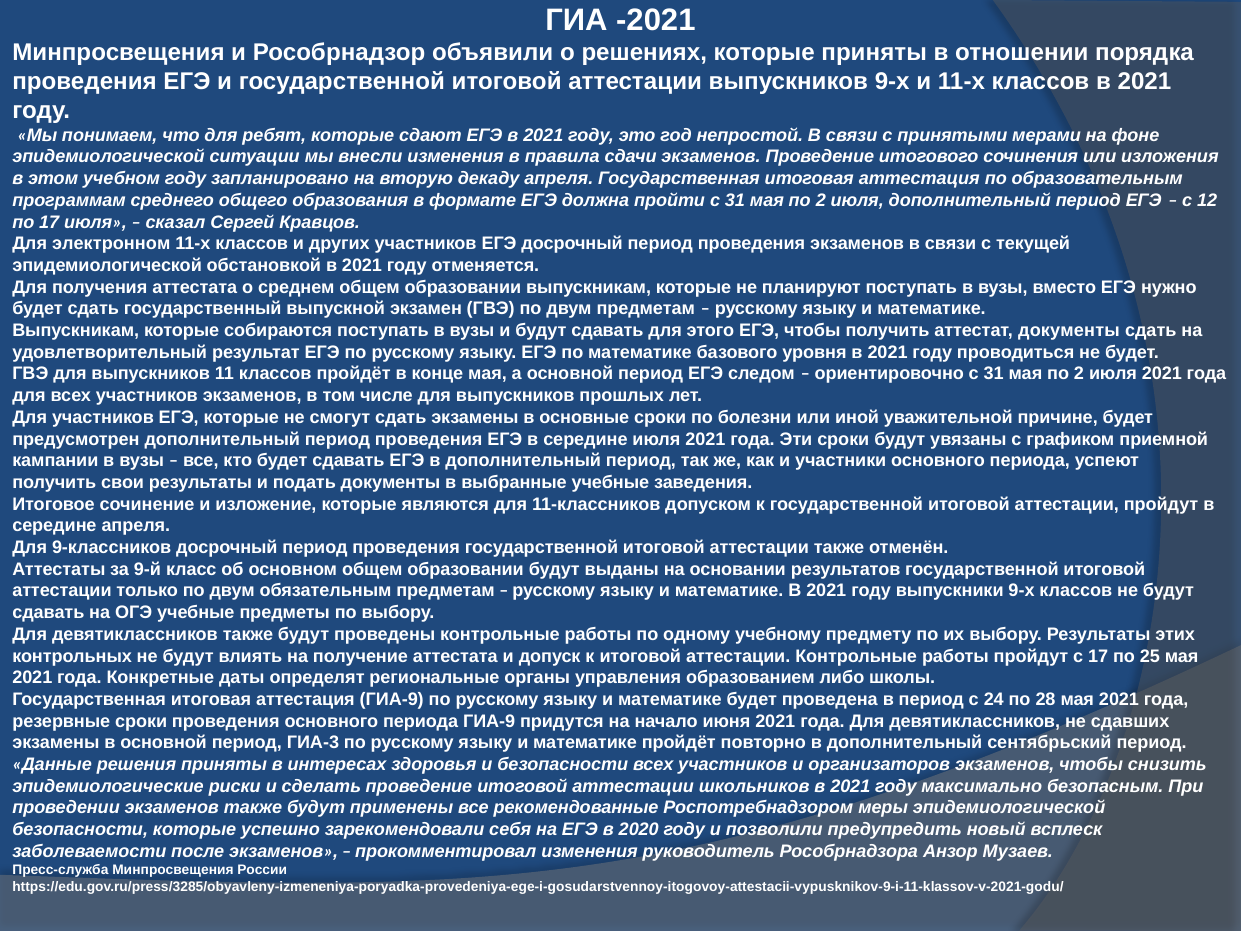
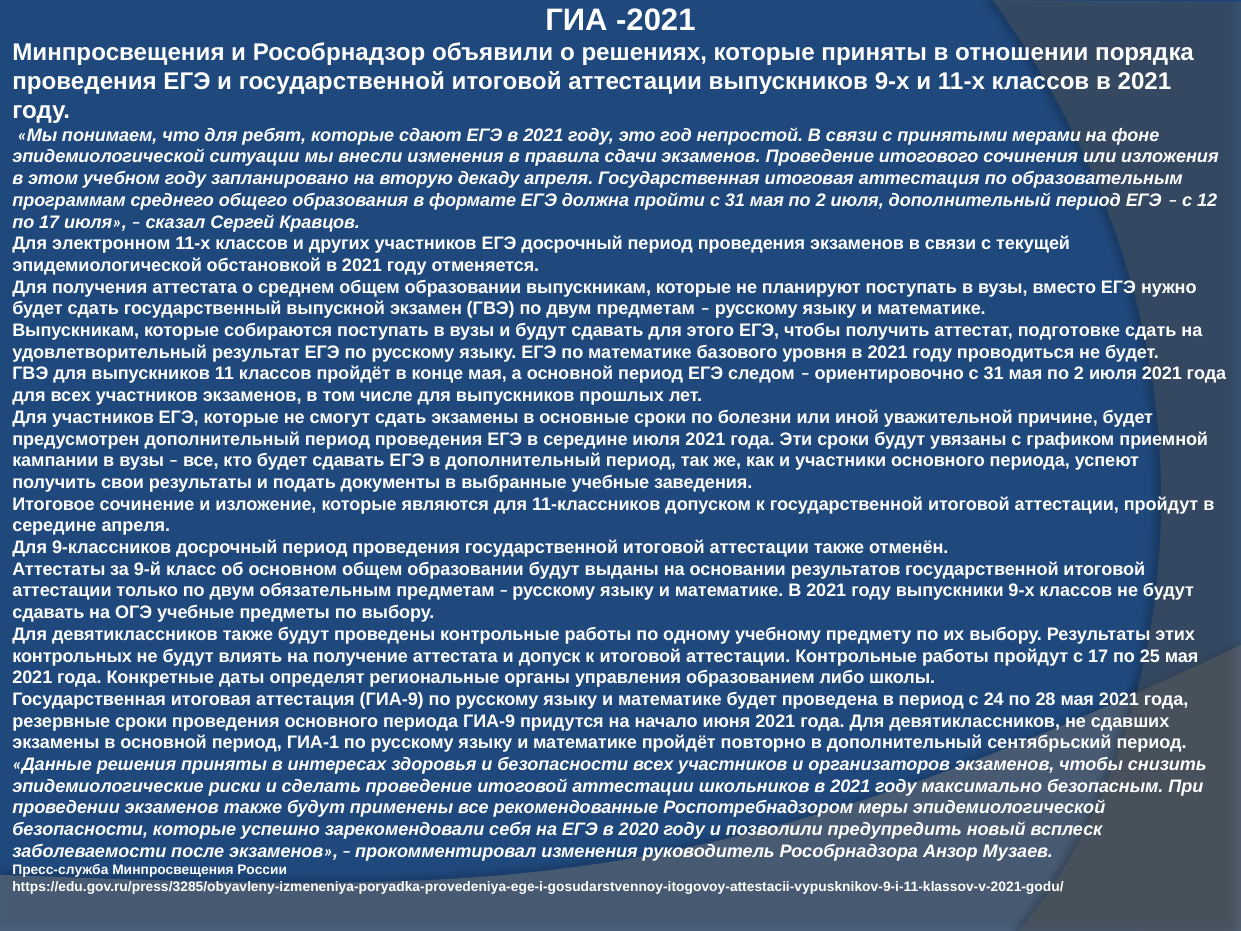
аттестат документы: документы -> подготовке (1069, 331)
ГИА-3: ГИА-3 -> ГИА-1 (313, 743)
